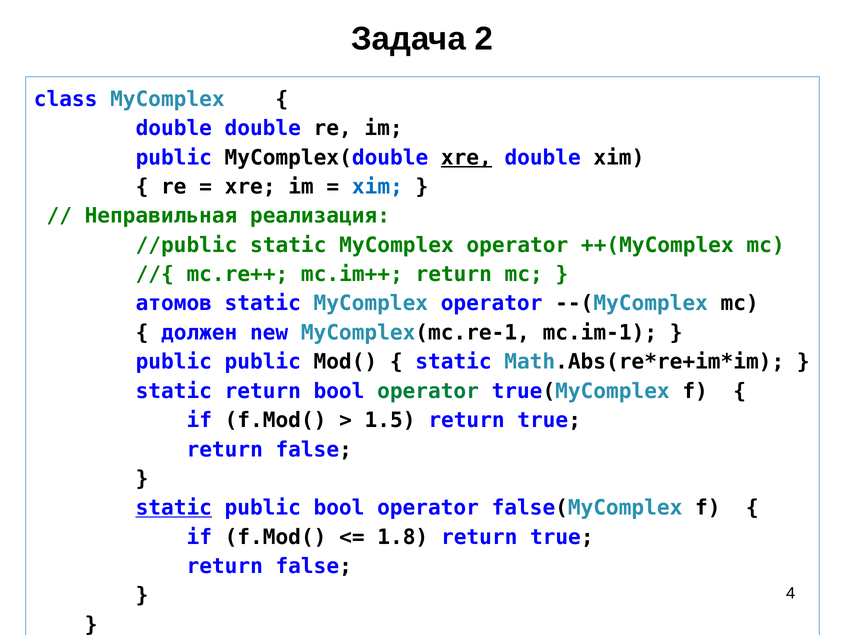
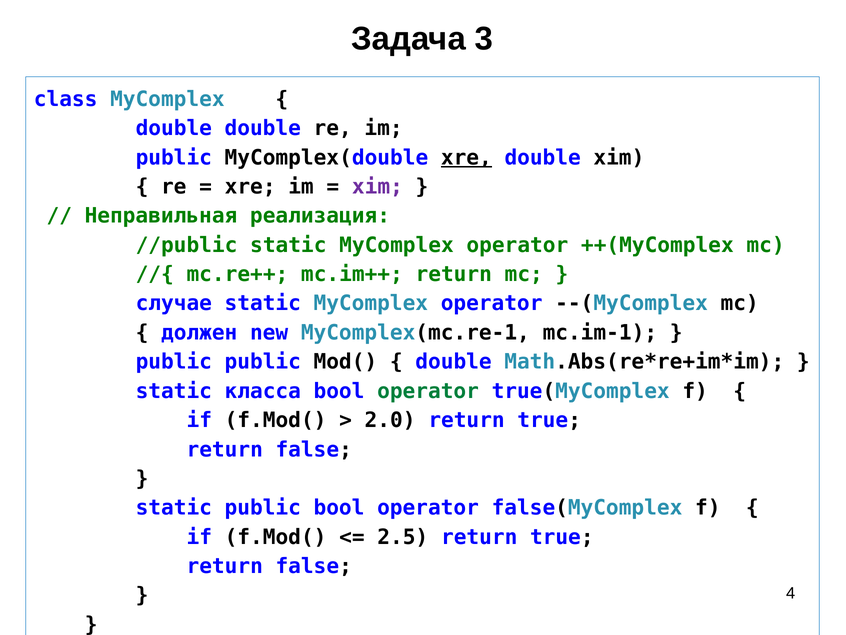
2: 2 -> 3 (484, 39)
xim colour: blue -> purple (377, 187)
атомов: атомов -> случае (174, 303)
static: static -> double (454, 362)
static return: return -> класса (263, 391)
1.5: 1.5 -> 2.0 (390, 420)
static underline: present -> none (174, 508)
1.8: 1.8 -> 2.5 (403, 537)
